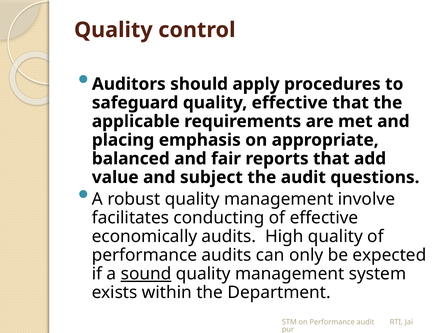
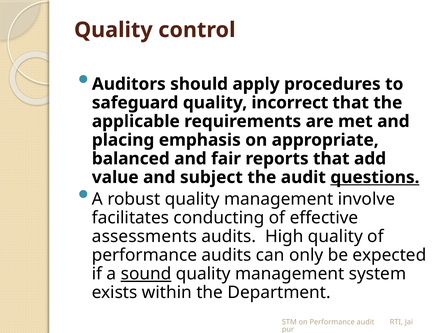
quality effective: effective -> incorrect (290, 103)
questions underline: none -> present (375, 177)
economically: economically -> assessments (144, 237)
